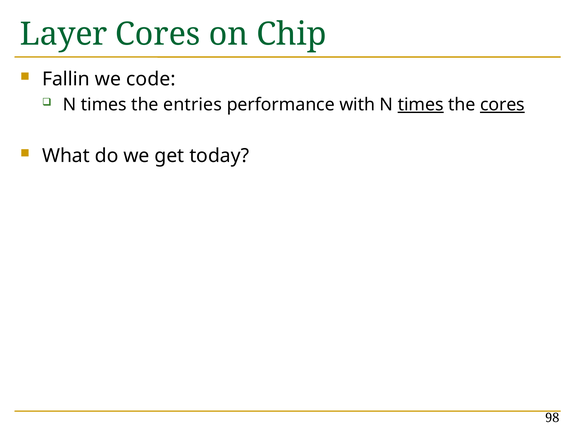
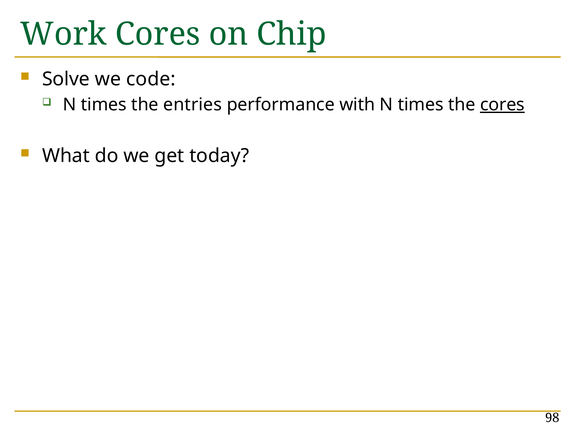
Layer: Layer -> Work (64, 34)
Fallin: Fallin -> Solve (66, 79)
times underline: present -> none (421, 105)
